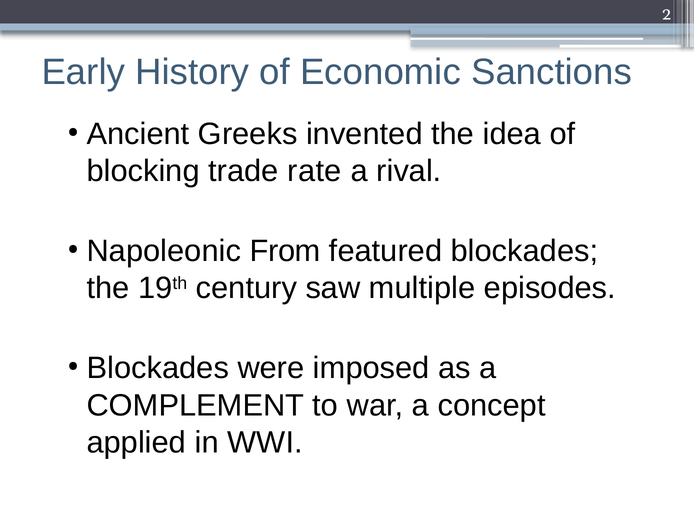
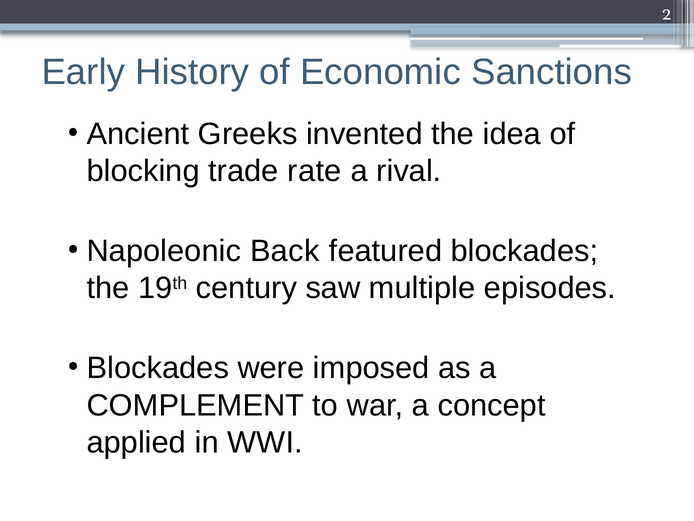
From: From -> Back (285, 251)
